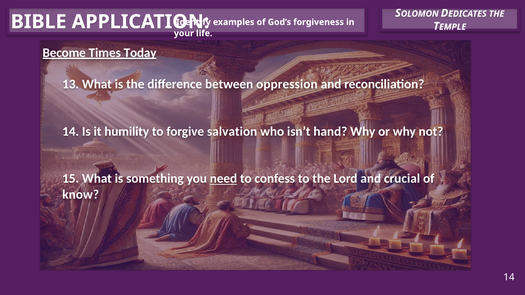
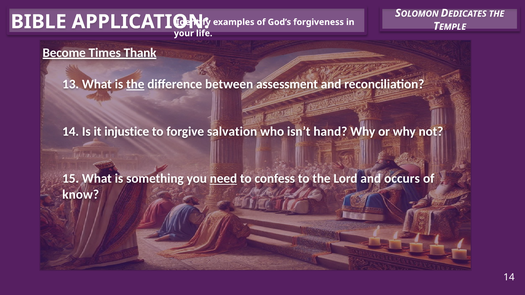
Today: Today -> Thank (140, 53)
the underline: none -> present (135, 84)
oppression: oppression -> assessment (287, 84)
humility: humility -> injustice (127, 132)
crucial: crucial -> occurs (402, 179)
